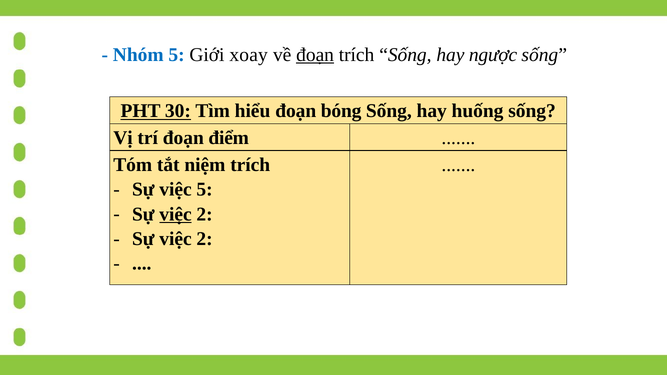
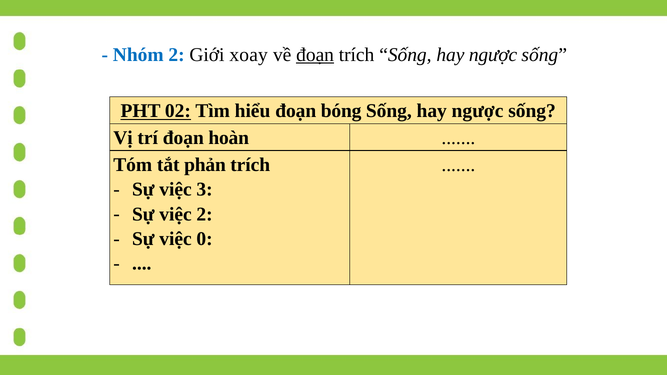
Nhóm 5: 5 -> 2 (177, 55)
30: 30 -> 02 (178, 111)
huống: huống -> ngược (478, 111)
điểm: điểm -> hoàn (229, 138)
niệm: niệm -> phản (205, 165)
việc 5: 5 -> 3 (205, 189)
việc underline: present -> none (176, 214)
2: 2 -> 0 (205, 239)
